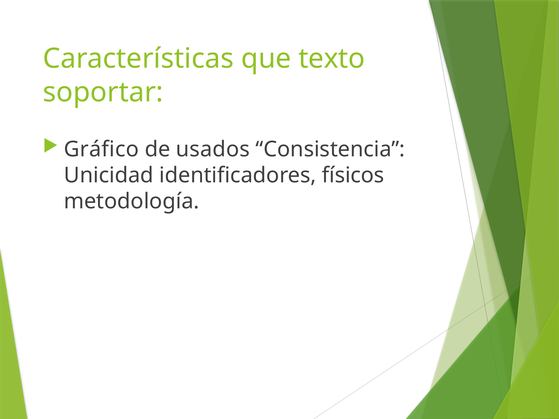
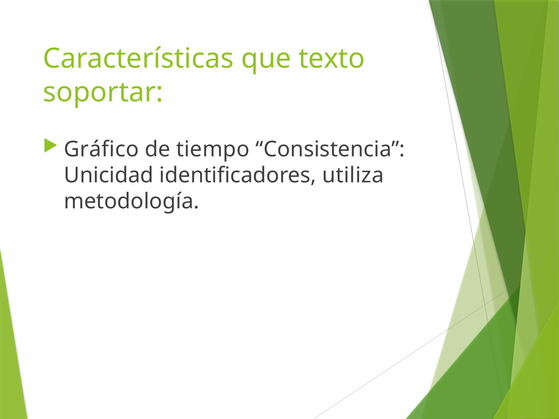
usados: usados -> tiempo (213, 149)
físicos: físicos -> utiliza (353, 175)
